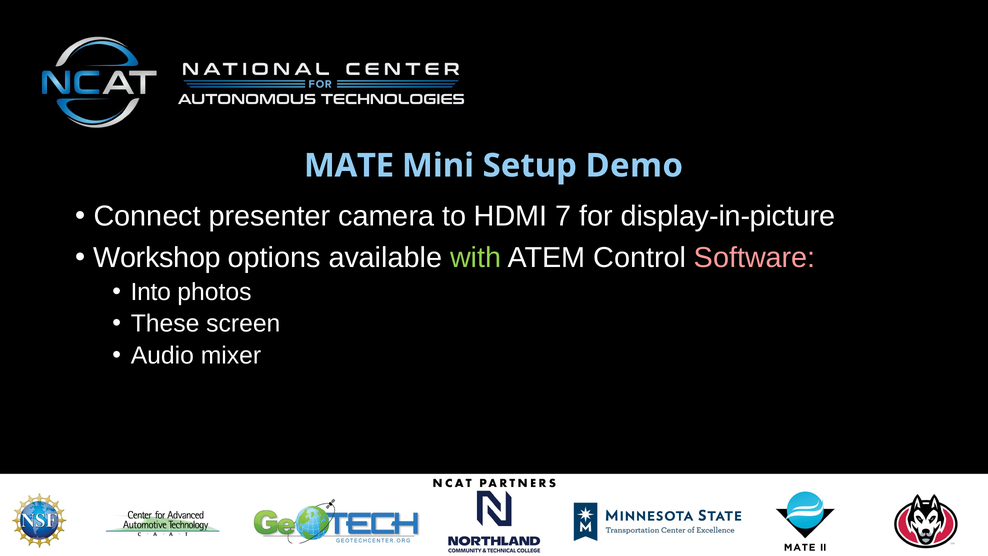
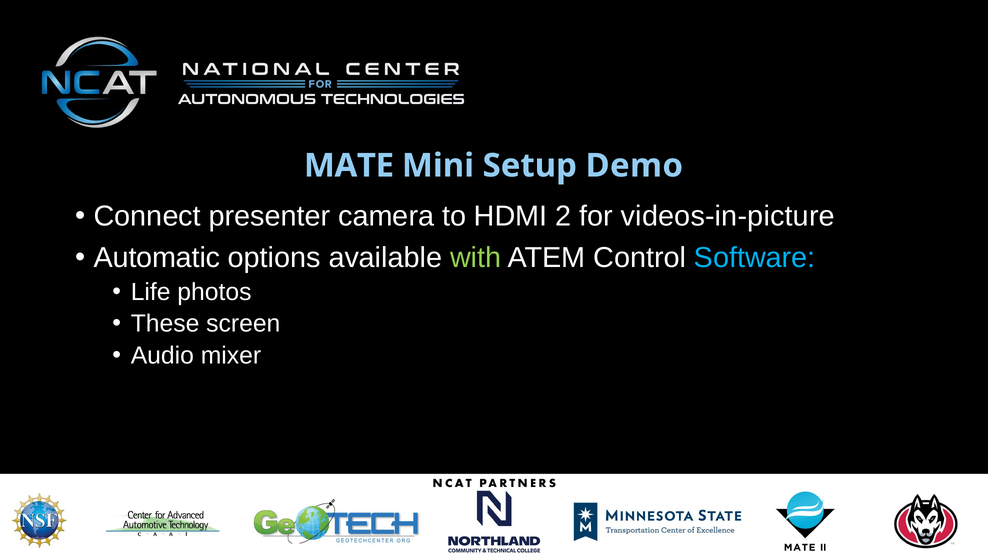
7: 7 -> 2 (563, 216)
display-in-picture: display-in-picture -> videos-in-picture (728, 216)
Workshop: Workshop -> Automatic (157, 258)
Software colour: pink -> light blue (755, 258)
Into: Into -> Life (151, 292)
